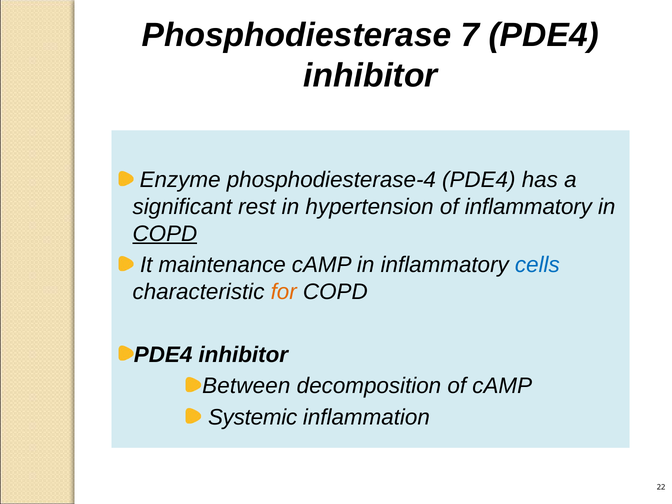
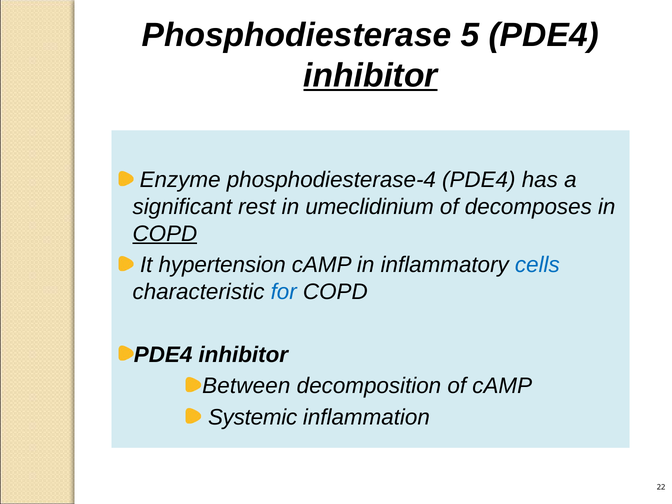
7: 7 -> 5 (470, 35)
inhibitor underline: none -> present (370, 76)
hypertension: hypertension -> umeclidinium (370, 207)
of inflammatory: inflammatory -> decomposes (528, 207)
maintenance: maintenance -> hypertension (222, 265)
for colour: orange -> blue (284, 292)
